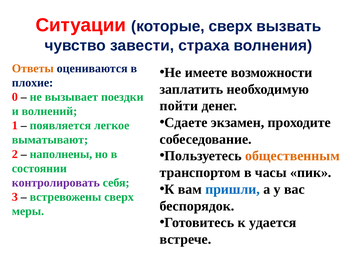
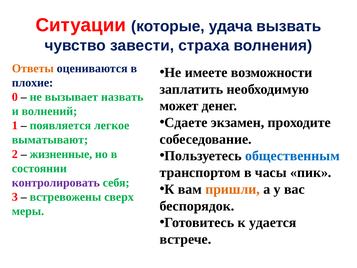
которые сверх: сверх -> удача (231, 26)
поездки: поездки -> назвать (122, 97)
пойти: пойти -> может (179, 106)
наполнены: наполнены -> жизненные (61, 154)
общественным colour: orange -> blue (292, 156)
пришли colour: blue -> orange (233, 189)
